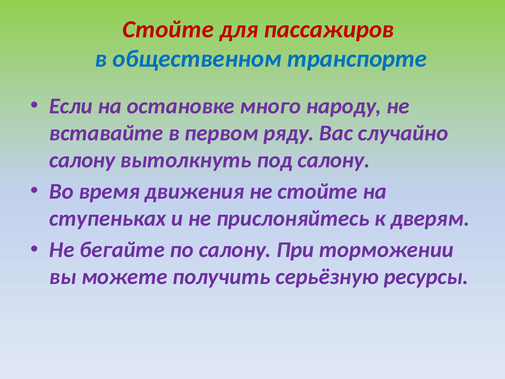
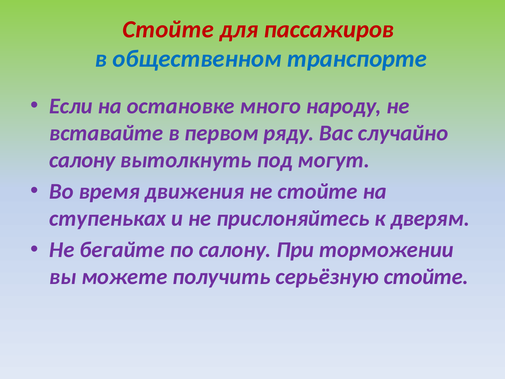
под салону: салону -> могут (334, 160)
серьёзную ресурсы: ресурсы -> стойте (426, 277)
